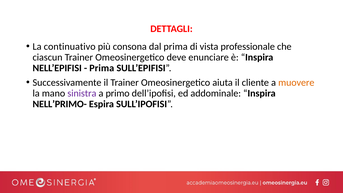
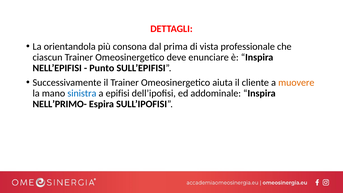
continuativo: continuativo -> orientandola (70, 46)
Prima: Prima -> Punto (102, 68)
sinistra colour: purple -> blue (82, 93)
primo: primo -> epifisi (118, 93)
